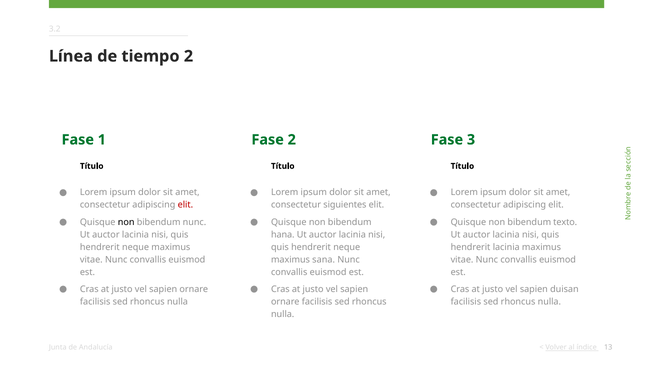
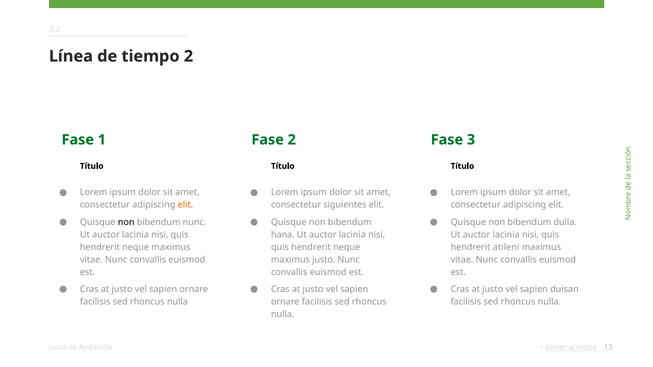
elit colour: red -> orange (185, 205)
texto: texto -> dulla (565, 222)
hendrerit lacinia: lacinia -> atileni (506, 247)
maximus sana: sana -> justo (324, 260)
